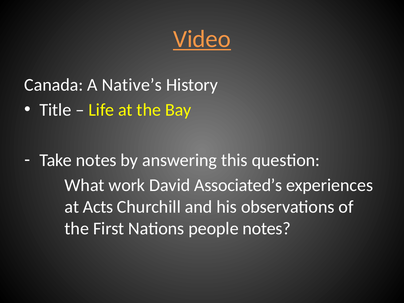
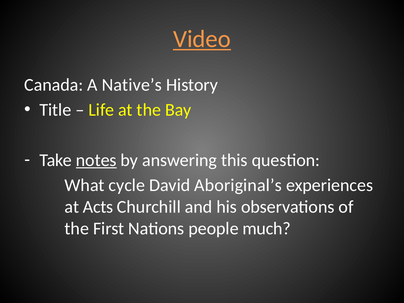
notes underline: none -> present (96, 160)
work: work -> cycle (127, 185)
Associated’s: Associated’s -> Aboriginal’s (238, 185)
people notes: notes -> much (267, 228)
